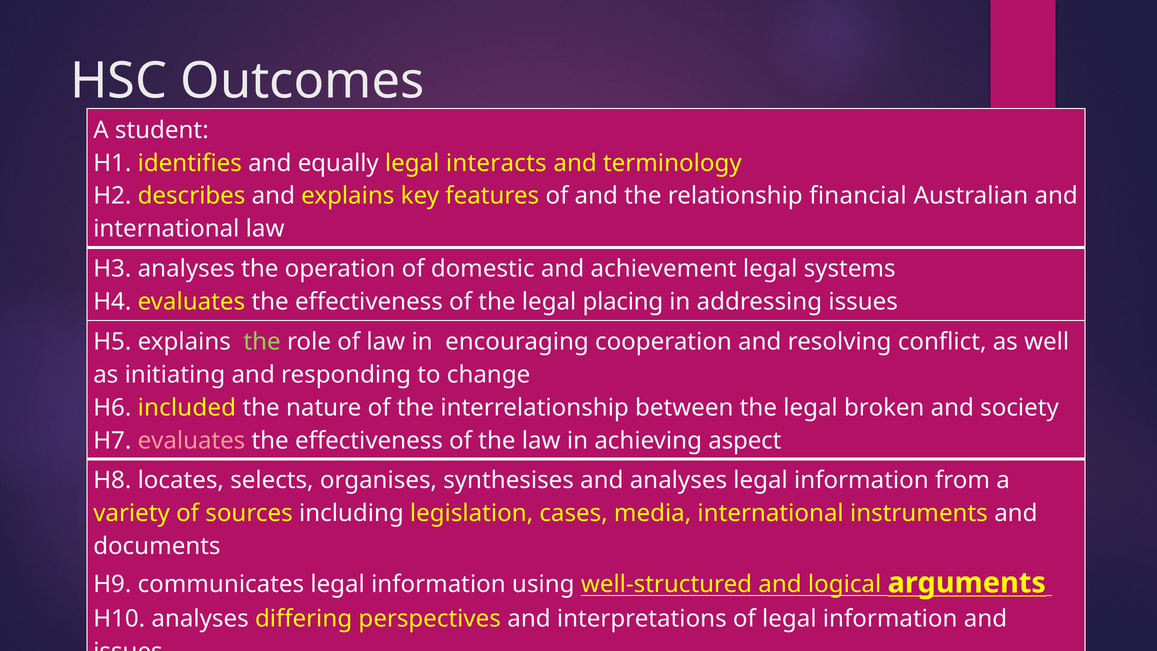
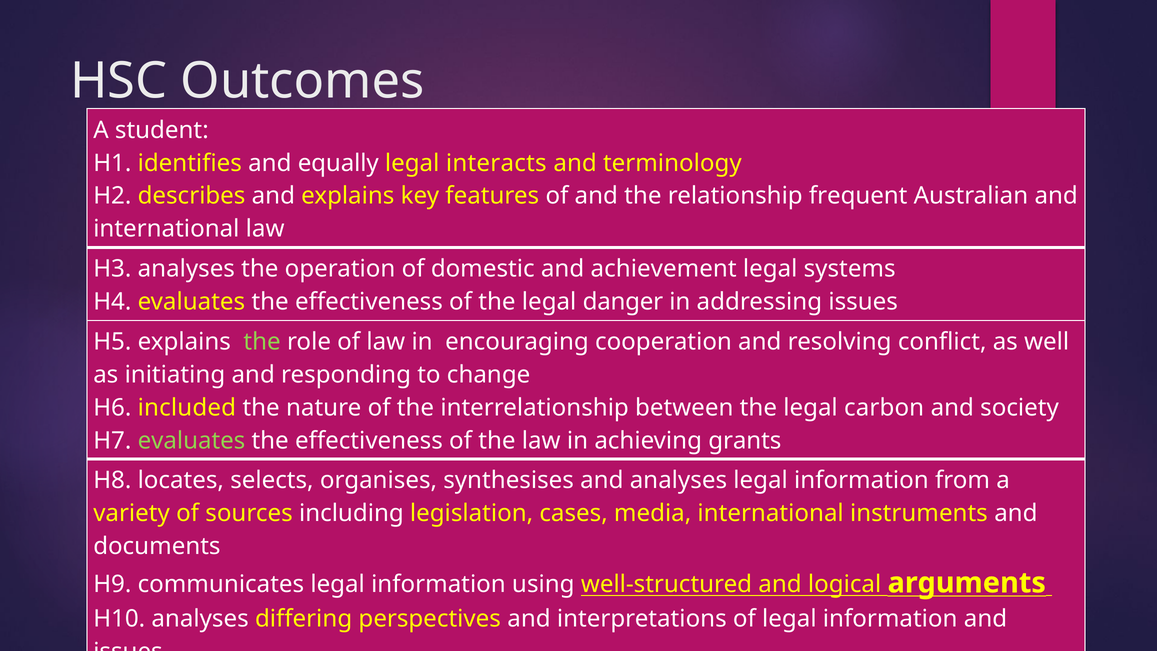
financial: financial -> frequent (858, 196)
placing: placing -> danger (623, 302)
broken: broken -> carbon (884, 407)
evaluates colour: pink -> light green (191, 440)
aspect: aspect -> grants (745, 440)
